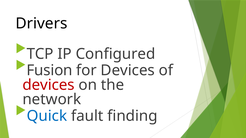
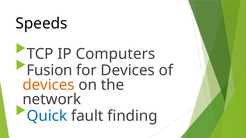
Drivers: Drivers -> Speeds (42, 24)
Configured: Configured -> Computers (115, 54)
devices colour: red -> orange (49, 85)
